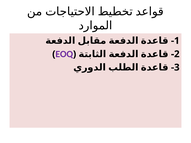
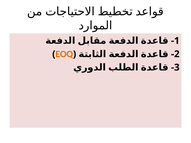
EOQ colour: purple -> orange (64, 54)
